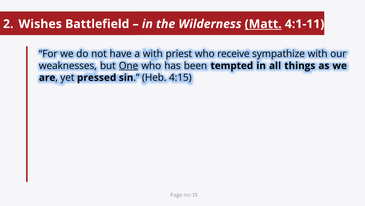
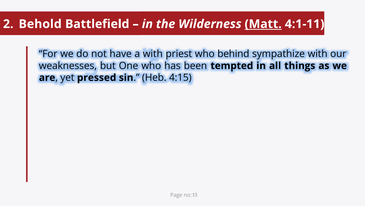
Wishes: Wishes -> Behold (40, 24)
receive: receive -> behind (233, 54)
One underline: present -> none (129, 66)
